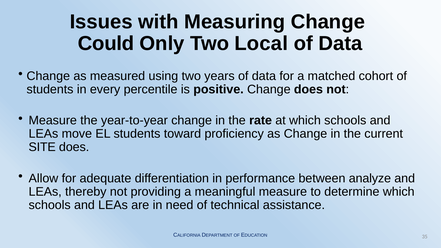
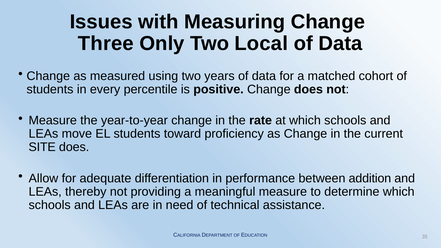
Could: Could -> Three (106, 44)
analyze: analyze -> addition (370, 178)
